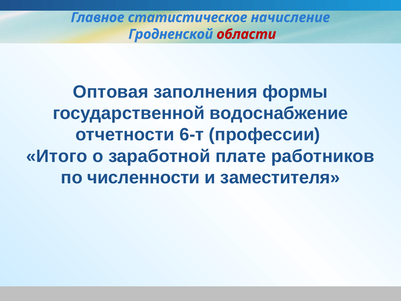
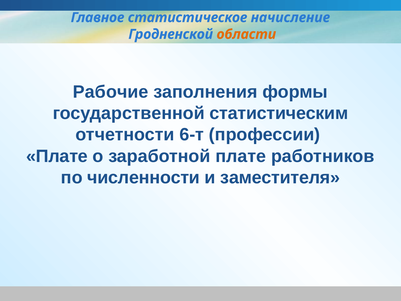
области colour: red -> orange (246, 34)
Оптовая: Оптовая -> Рабочие (111, 92)
водоснабжение: водоснабжение -> статистическим (279, 113)
Итого: Итого -> Плате (57, 156)
